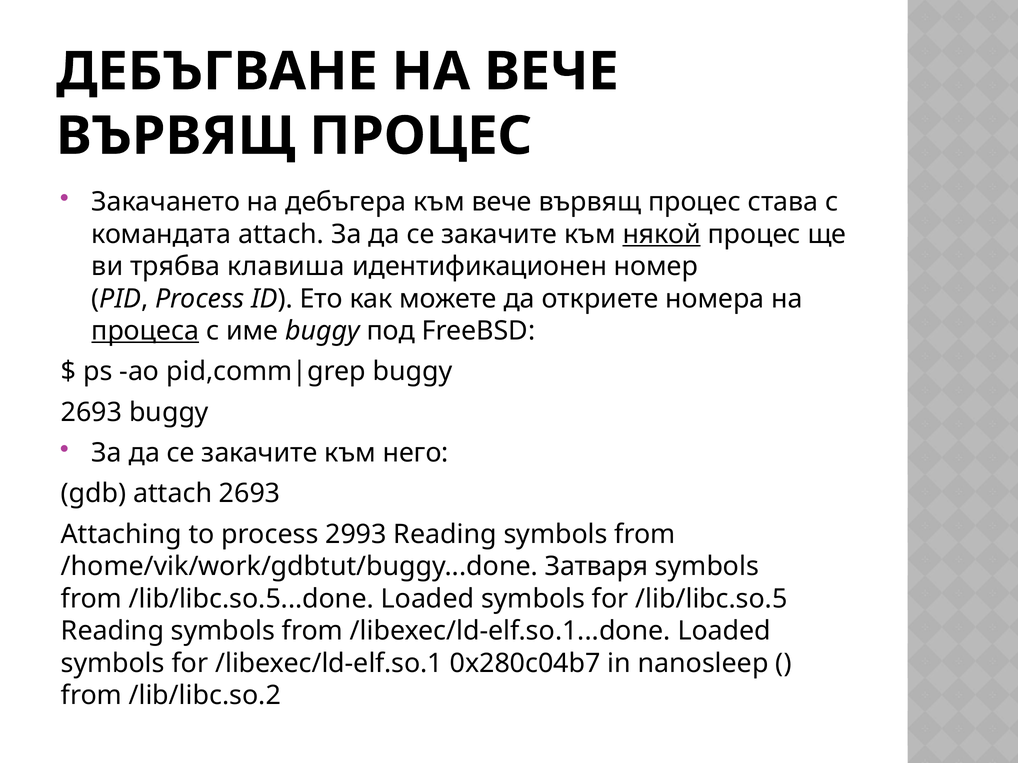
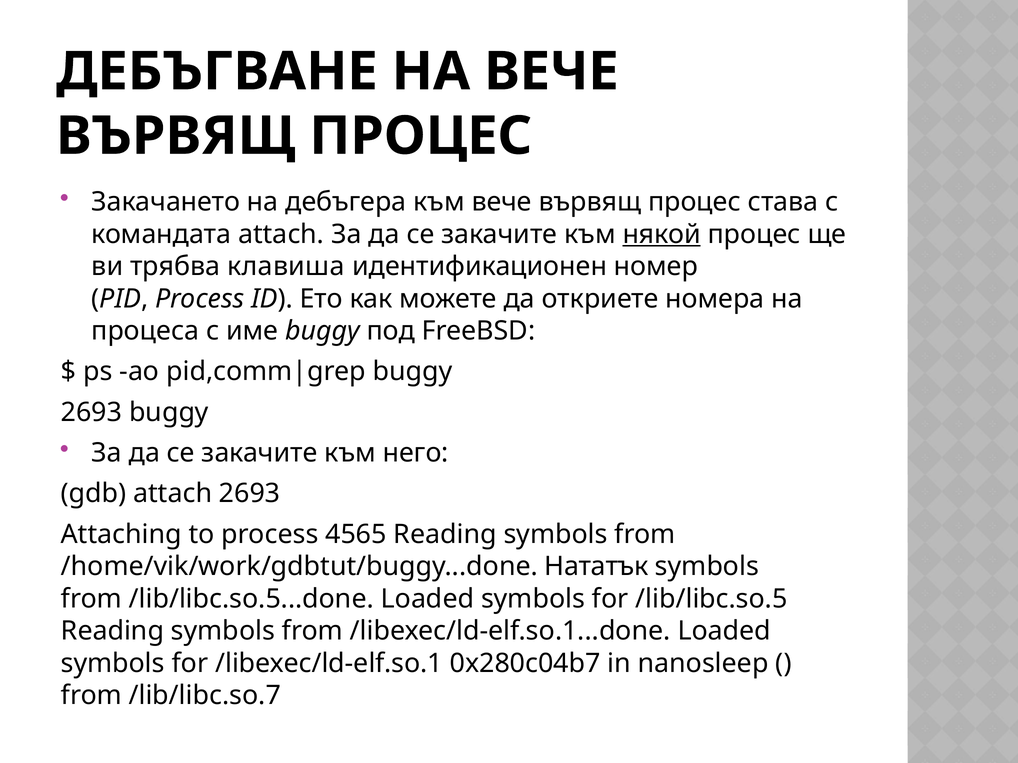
процеса underline: present -> none (145, 331)
2993: 2993 -> 4565 (356, 535)
Затваря: Затваря -> Нататък (596, 567)
/lib/libc.so.2: /lib/libc.so.2 -> /lib/libc.so.7 (205, 696)
